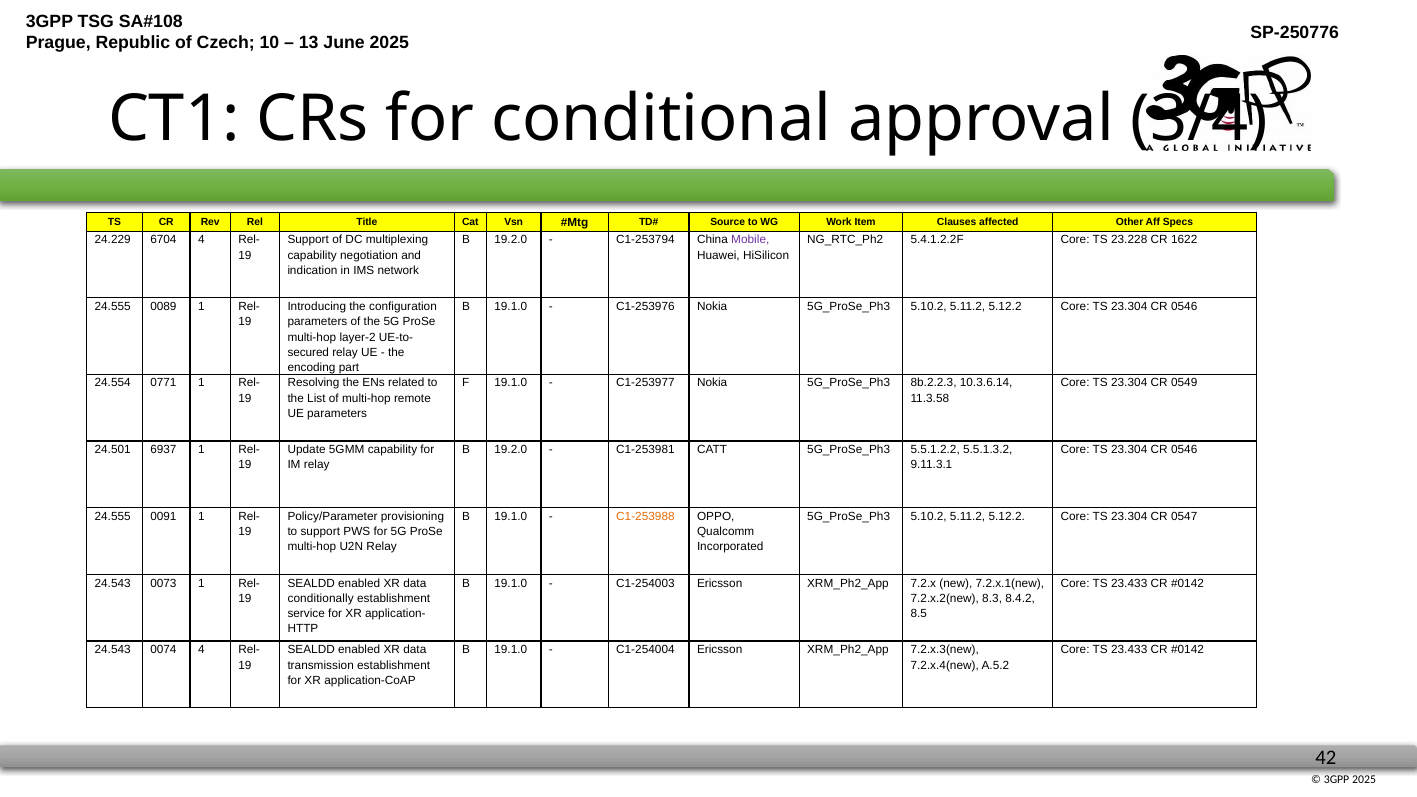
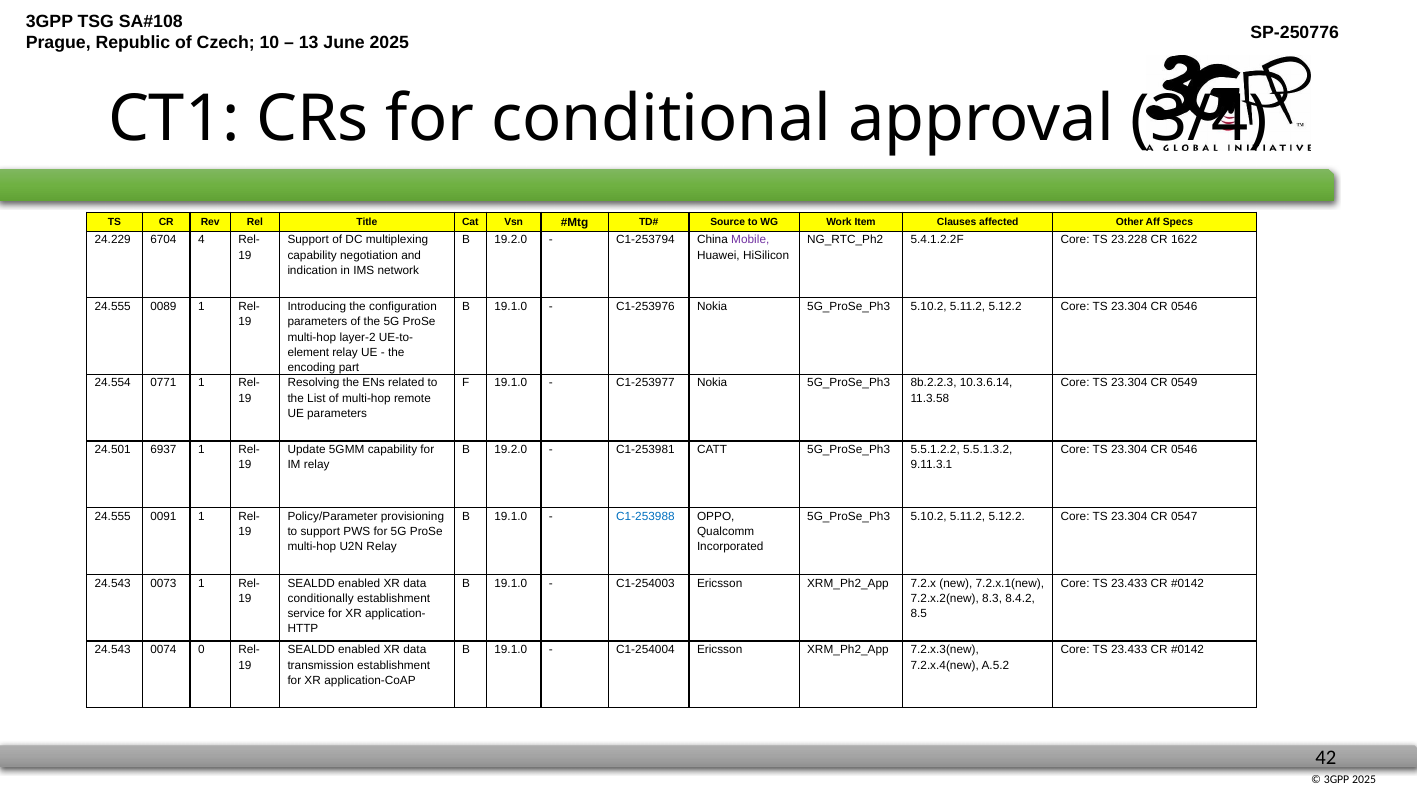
secured: secured -> element (308, 353)
C1-253988 colour: orange -> blue (645, 517)
0074 4: 4 -> 0 (201, 650)
